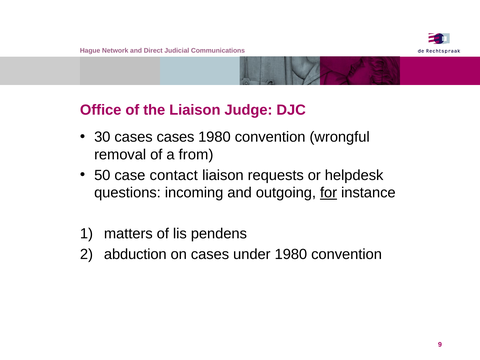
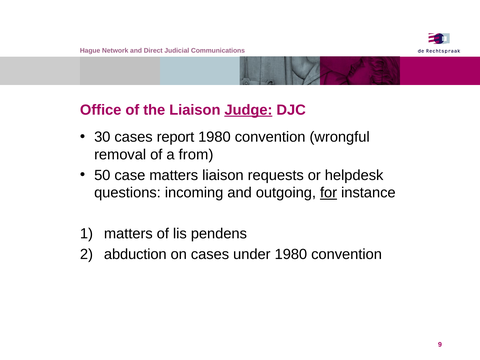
Judge underline: none -> present (248, 110)
cases cases: cases -> report (176, 137)
case contact: contact -> matters (174, 175)
